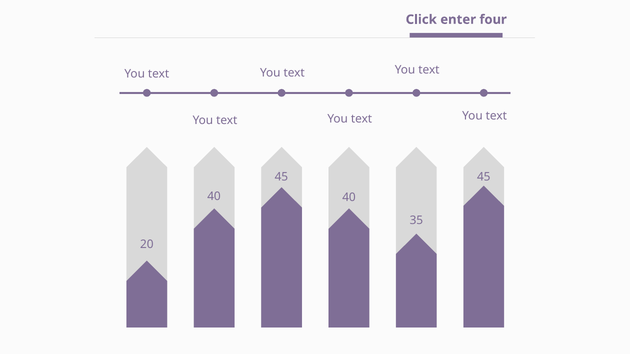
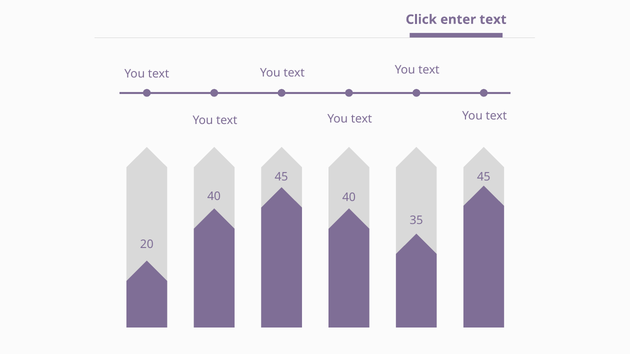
enter four: four -> text (493, 20)
